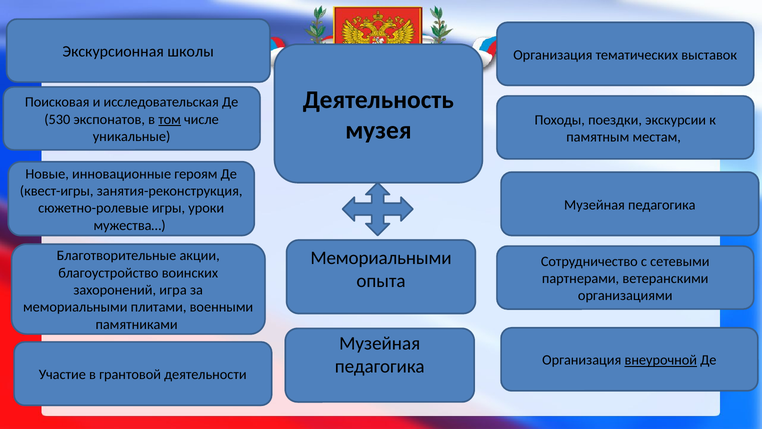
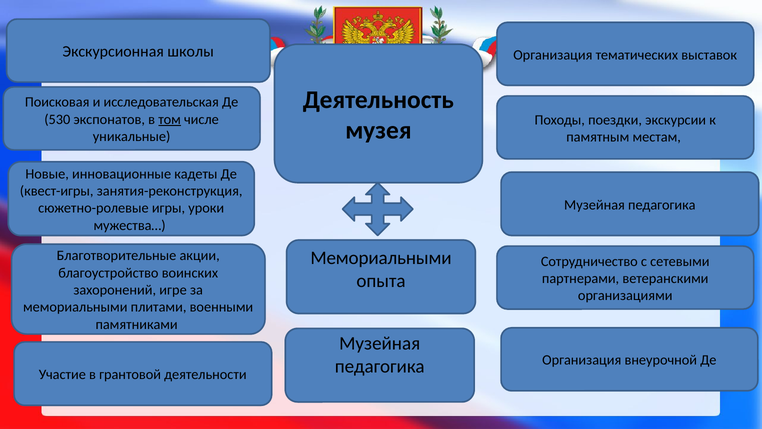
героям: героям -> кадеты (196, 174)
игра: игра -> игре (173, 290)
внеурочной underline: present -> none (661, 360)
